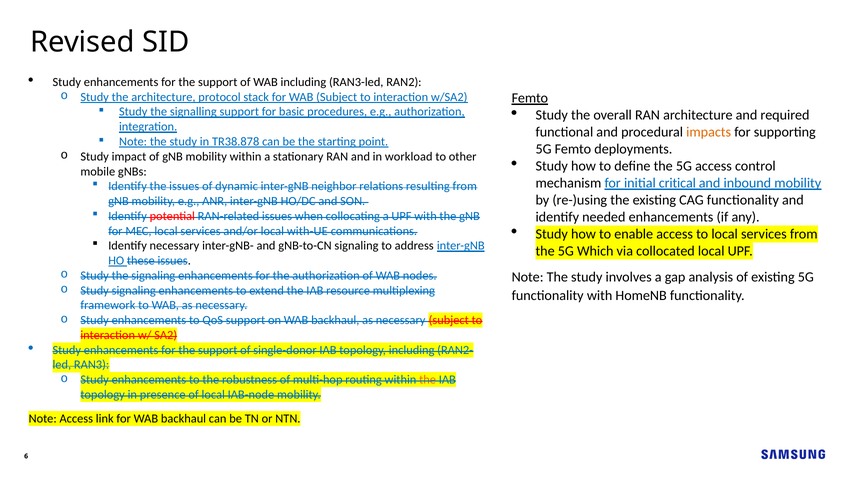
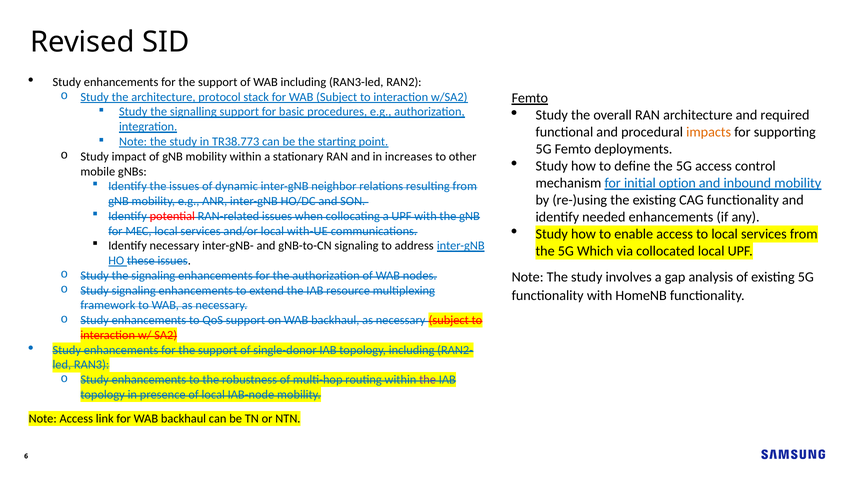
TR38.878: TR38.878 -> TR38.773 (236, 142)
workload: workload -> increases (409, 156)
critical: critical -> option (677, 183)
the colour: orange -> purple (428, 379)
